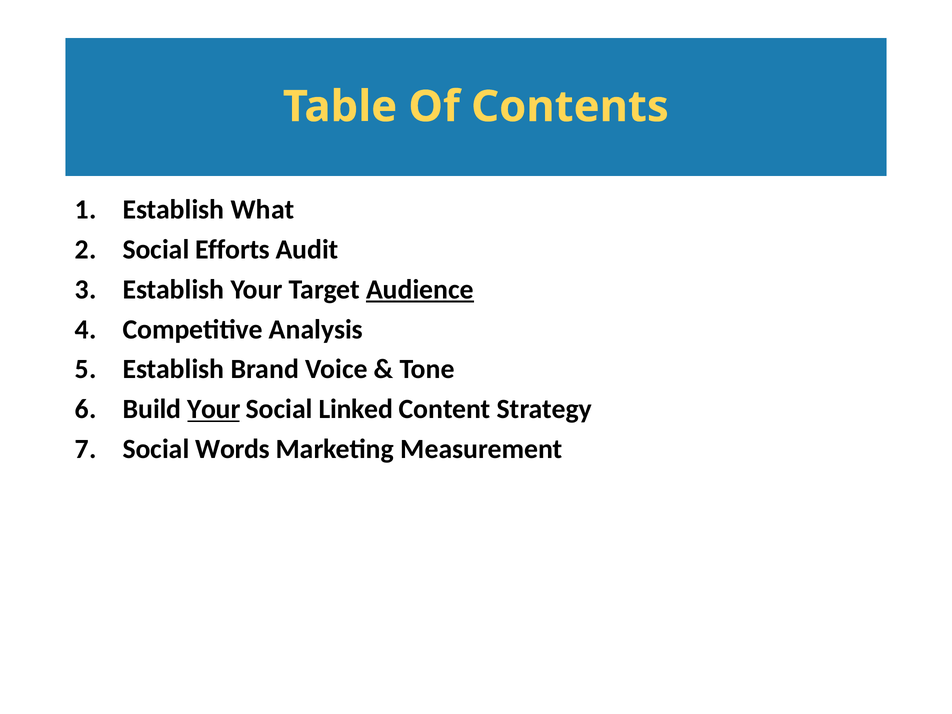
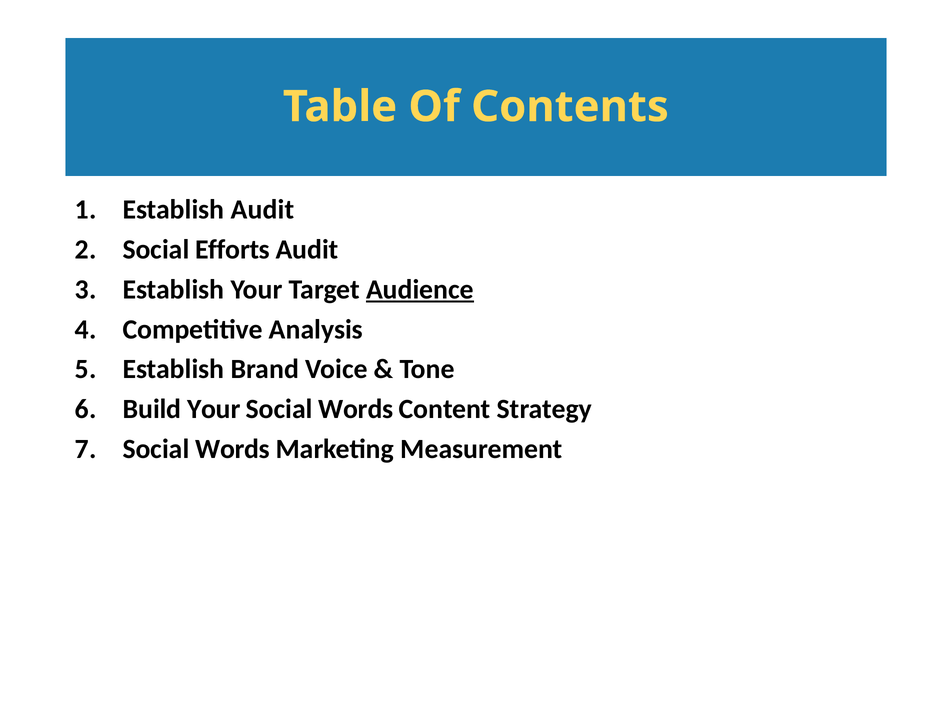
Establish What: What -> Audit (263, 210)
Your underline: present -> none (214, 409)
Linked: Linked -> Words (356, 409)
